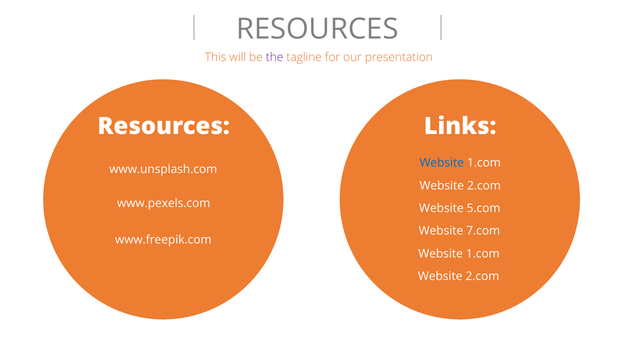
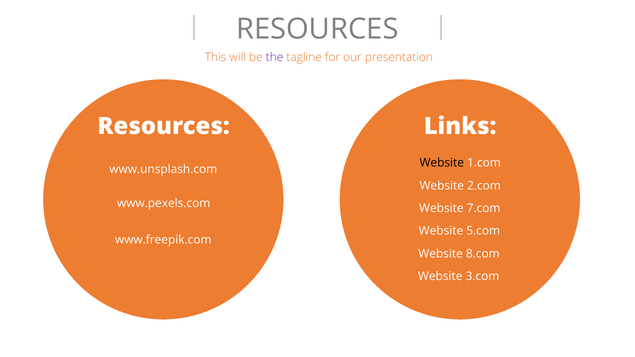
Website colour: blue -> black (442, 163)
5.com: 5.com -> 7.com (484, 208)
7.com: 7.com -> 5.com (483, 231)
1.com: 1.com -> 8.com (483, 254)
2.com: 2.com -> 3.com (482, 276)
